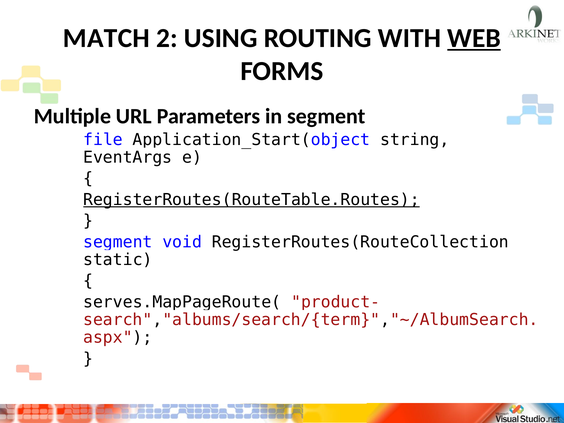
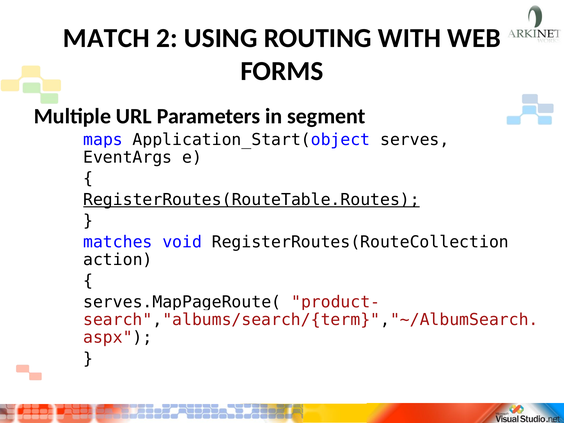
WEB underline: present -> none (474, 38)
file: file -> maps (103, 140)
string: string -> serves (415, 140)
segment: segment -> matches (118, 242)
static: static -> action (118, 260)
